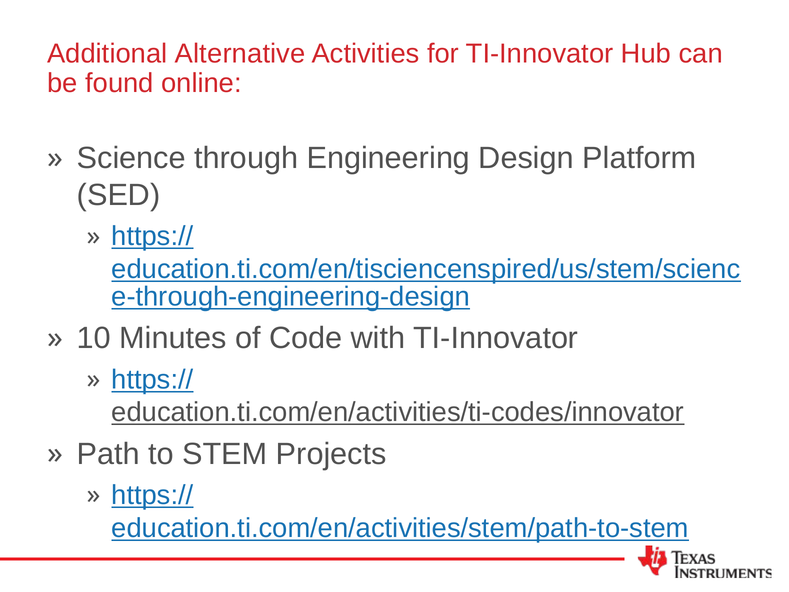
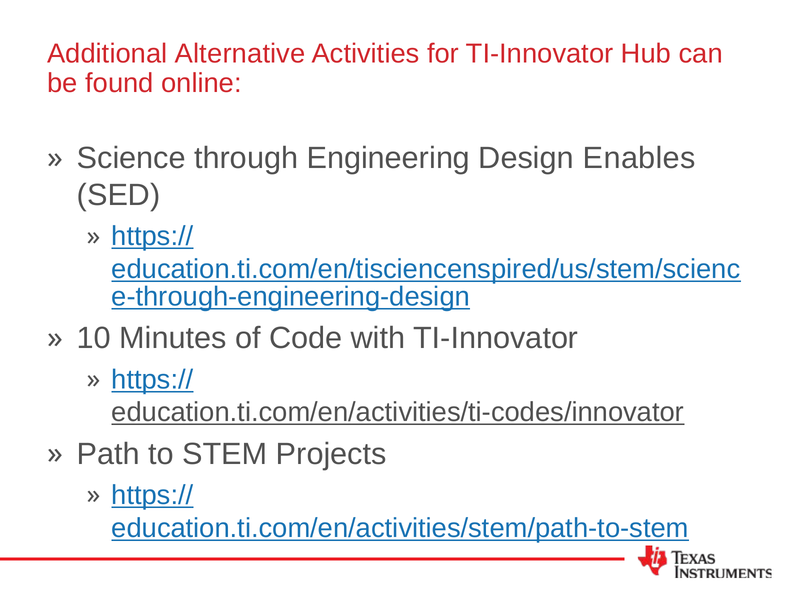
Platform: Platform -> Enables (639, 158)
